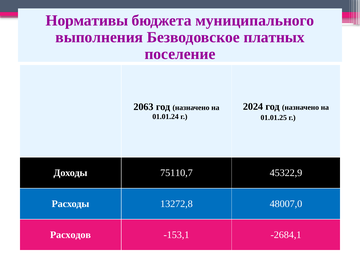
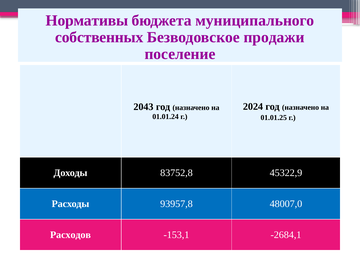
выполнения: выполнения -> собственных (99, 37)
платных: платных -> продажи (274, 37)
2063: 2063 -> 2043 (143, 107)
75110,7: 75110,7 -> 83752,8 (176, 173)
13272,8: 13272,8 -> 93957,8 (176, 204)
